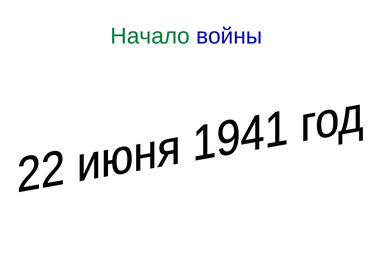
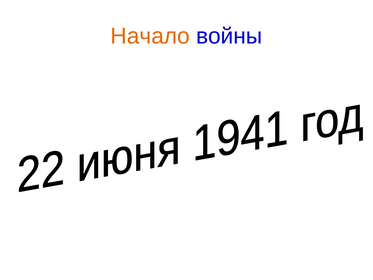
Начало colour: green -> orange (150, 36)
